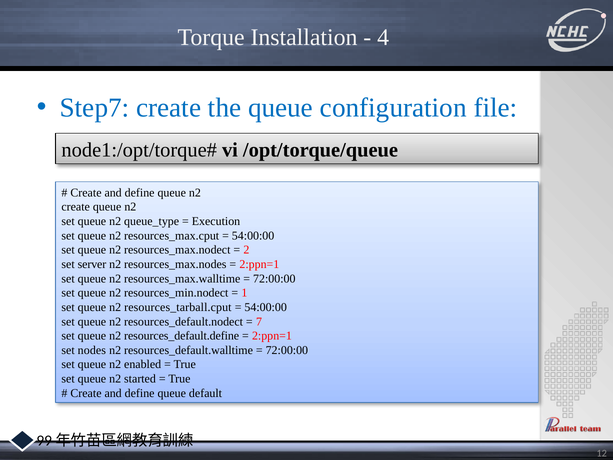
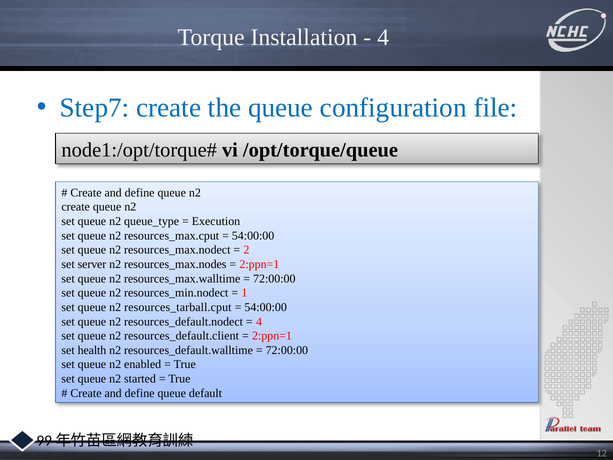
7: 7 -> 4 (259, 321)
resources_default.define: resources_default.define -> resources_default.client (182, 336)
nodes: nodes -> health (92, 350)
